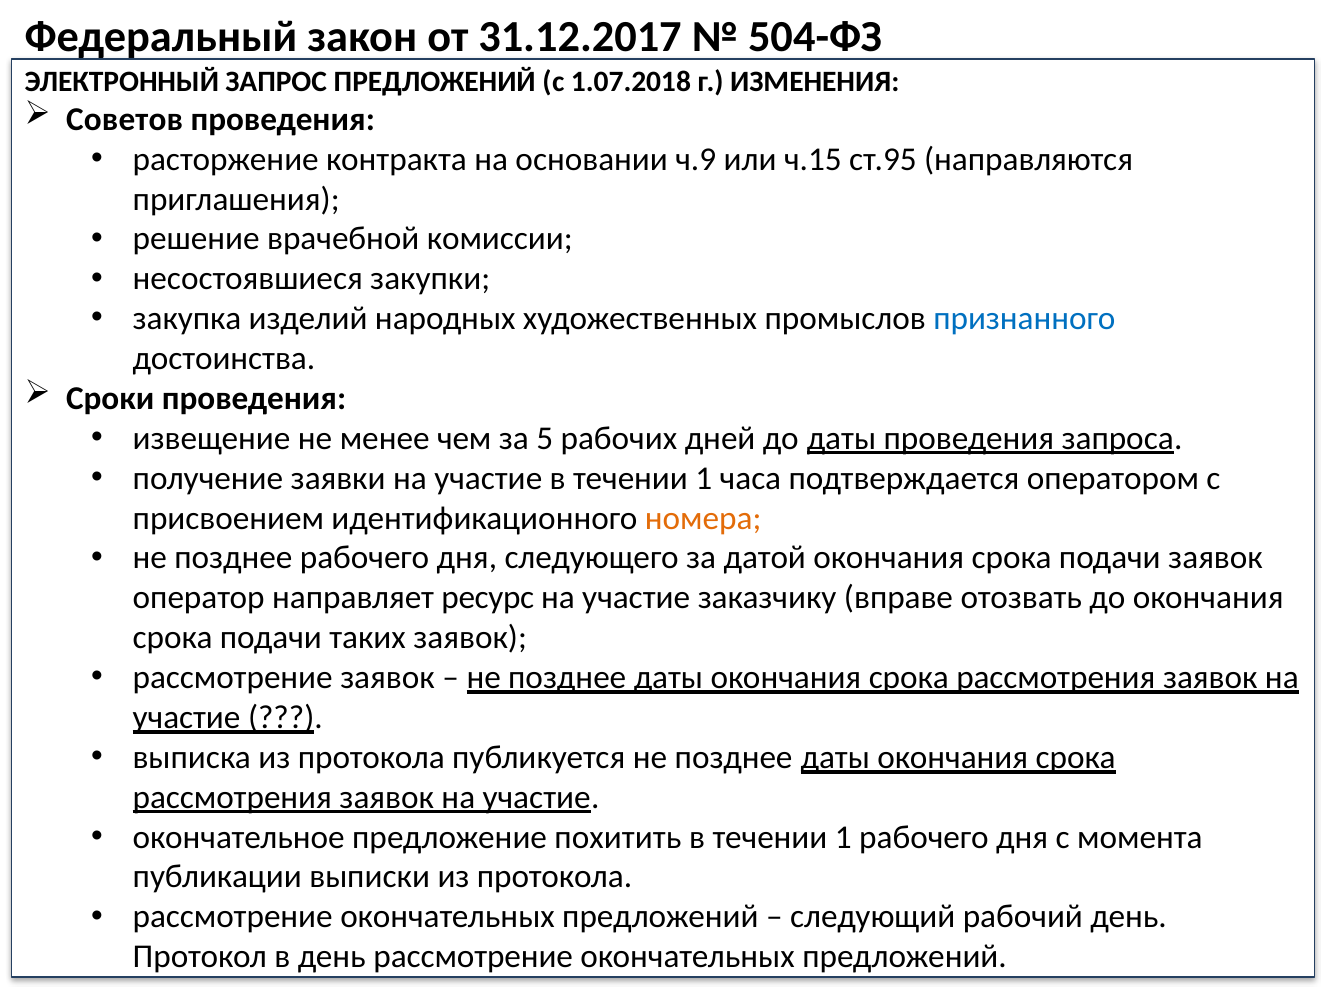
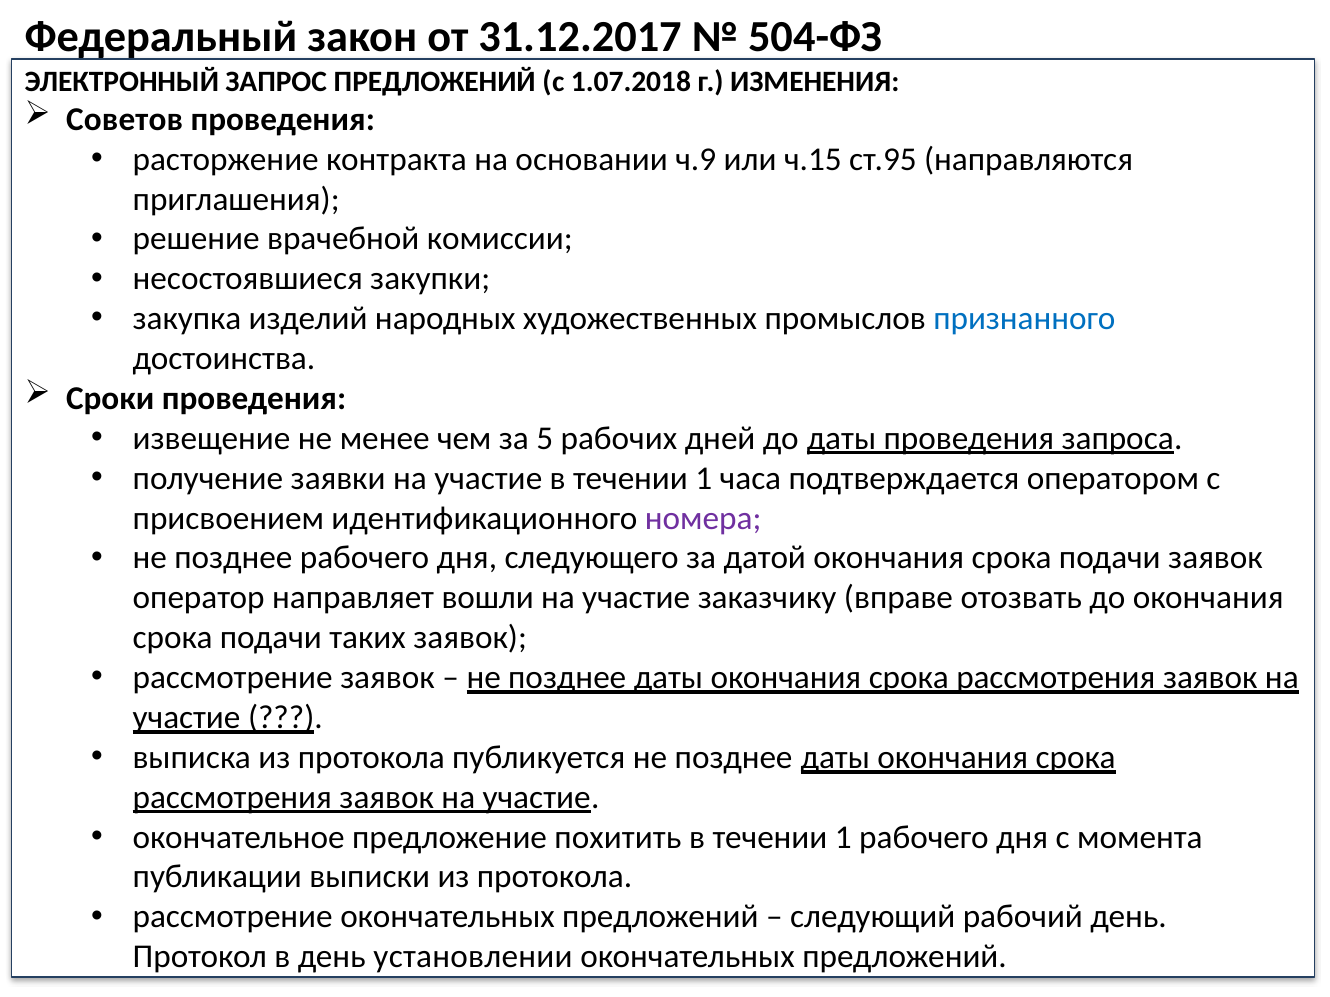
номера colour: orange -> purple (703, 518)
ресурс: ресурс -> вошли (488, 598)
день рассмотрение: рассмотрение -> установлении (473, 957)
